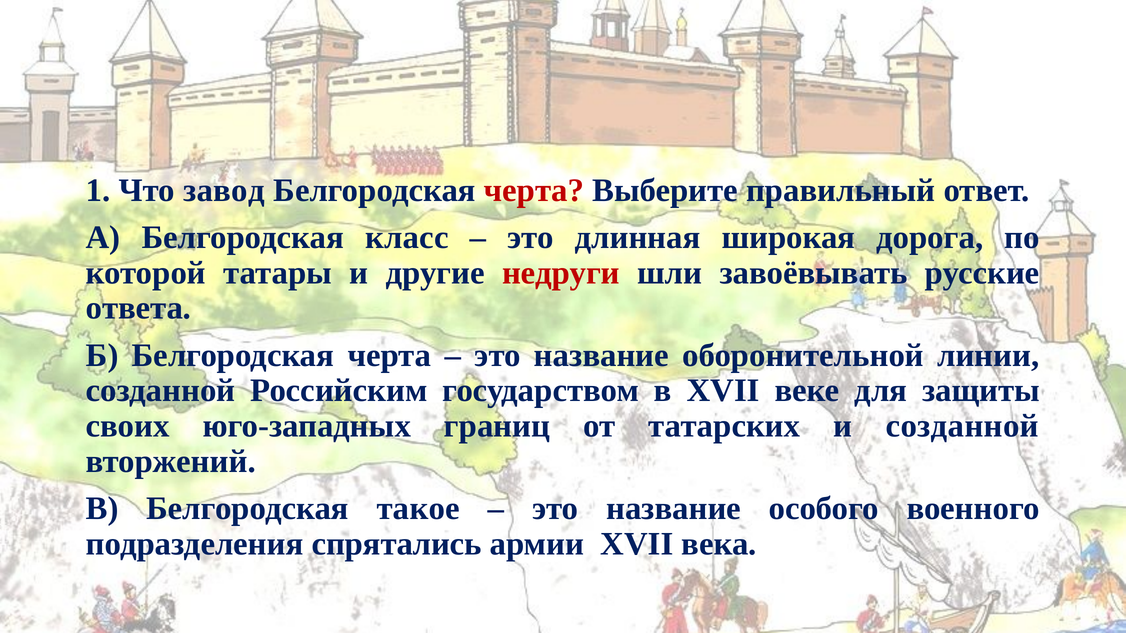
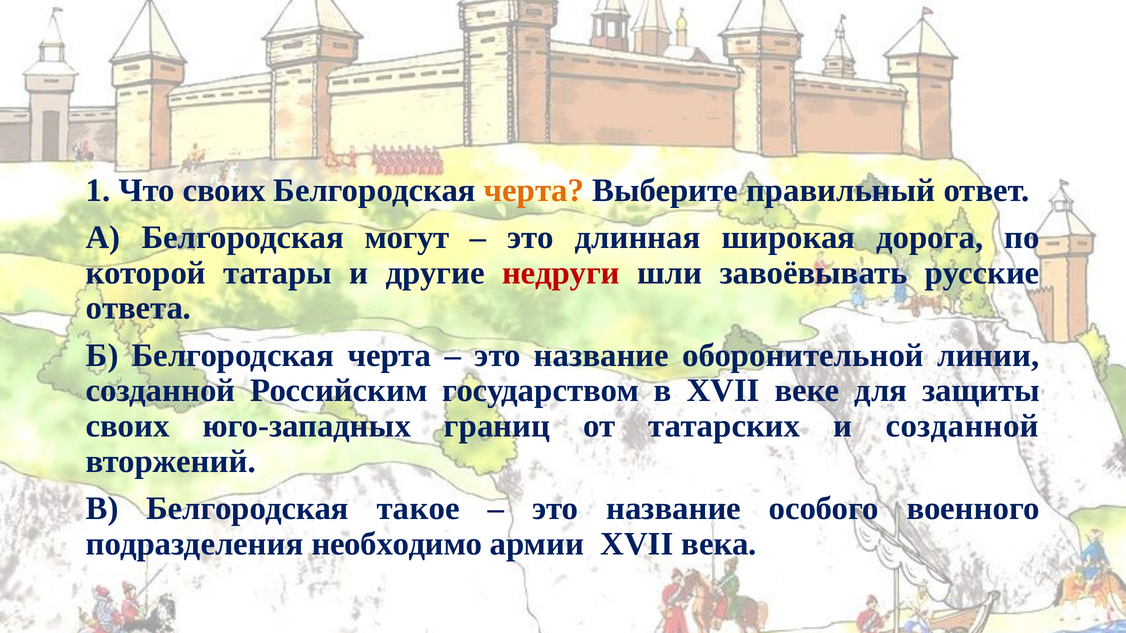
Что завод: завод -> своих (224, 190)
черта colour: red -> orange (534, 190)
класс: класс -> могут (407, 237)
спрятались: спрятались -> необходимо (397, 544)
